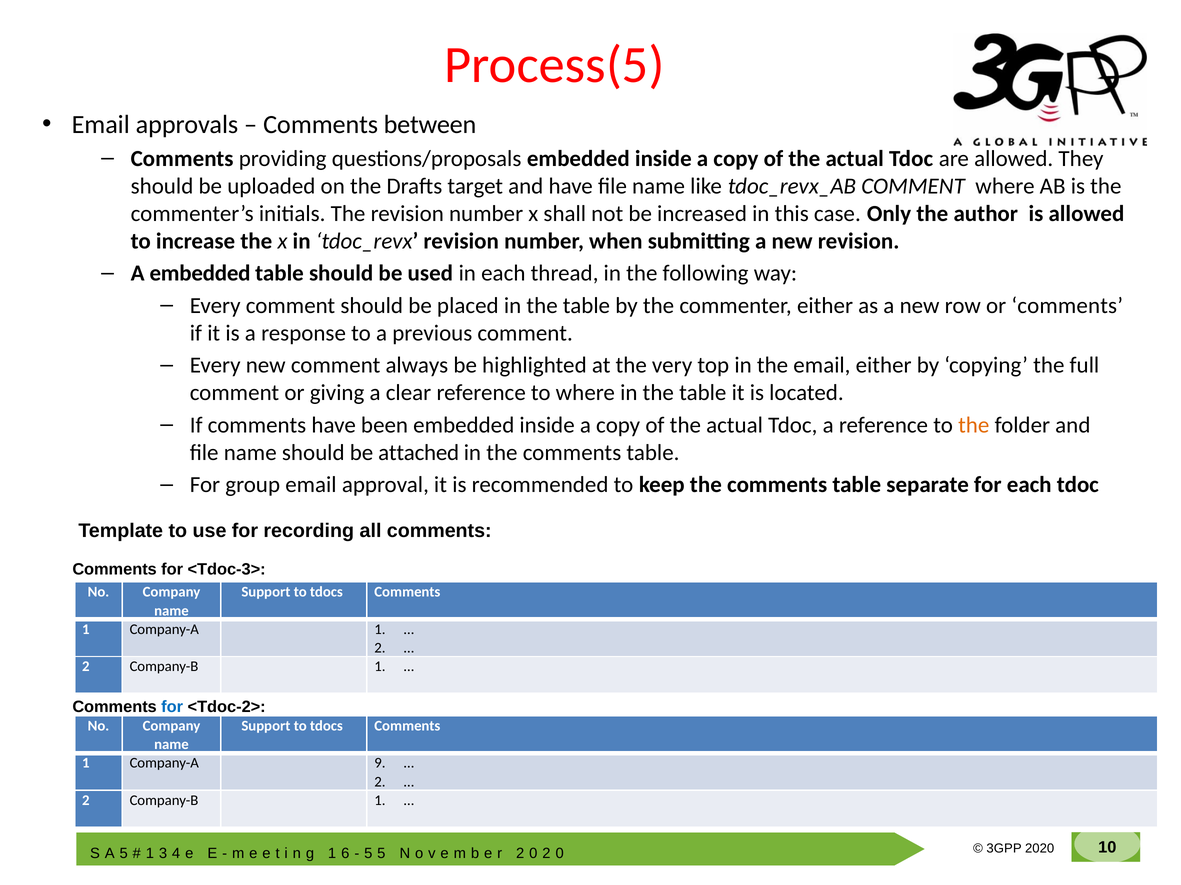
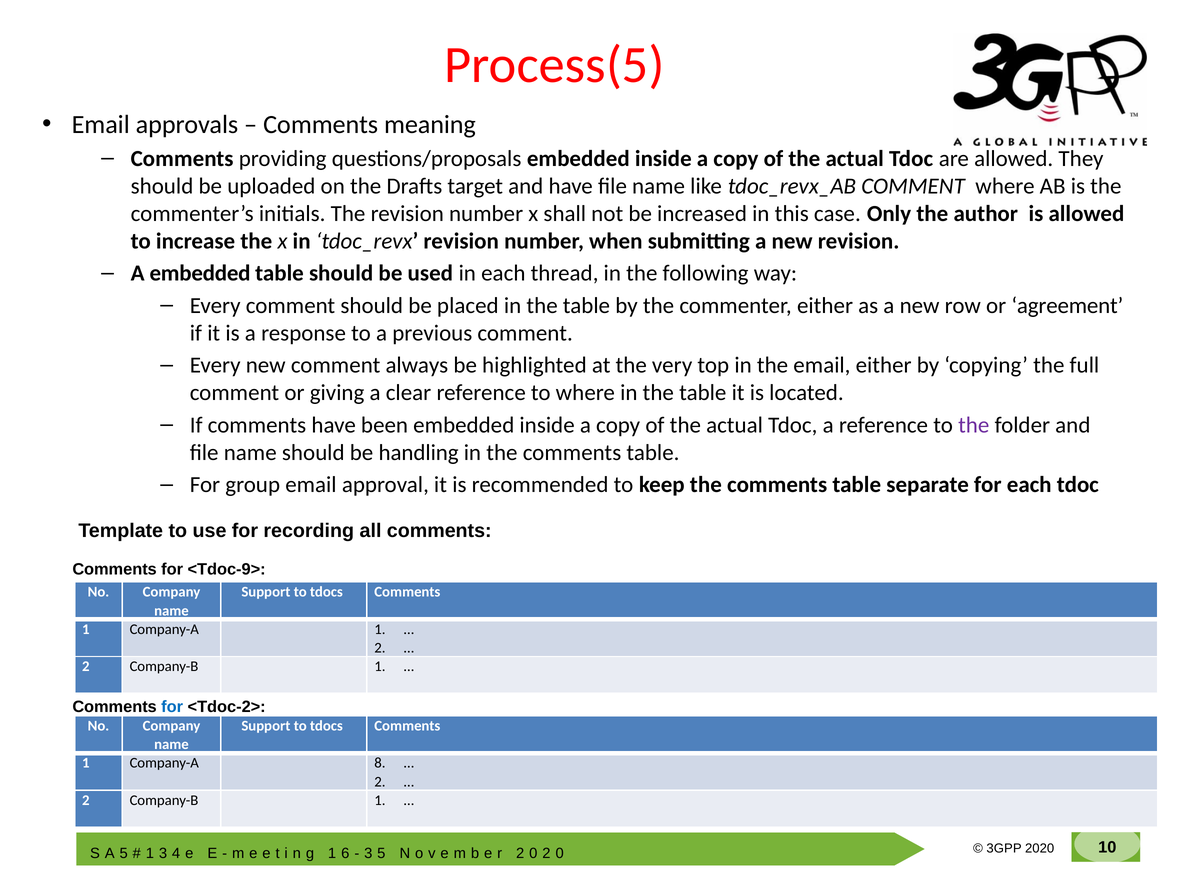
between: between -> meaning (430, 125)
or comments: comments -> agreement (1067, 306)
the colour: orange -> purple (974, 425)
attached: attached -> handling (419, 453)
<Tdoc-3>: <Tdoc-3> -> <Tdoc-9> (227, 570)
9: 9 -> 8 (380, 764)
5: 5 -> 3 (368, 854)
